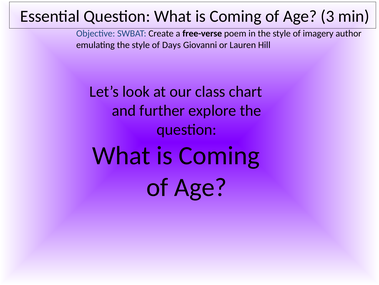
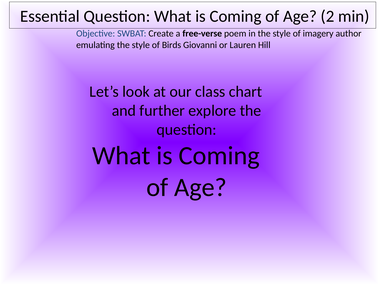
3: 3 -> 2 (328, 16)
Days: Days -> Birds (172, 45)
